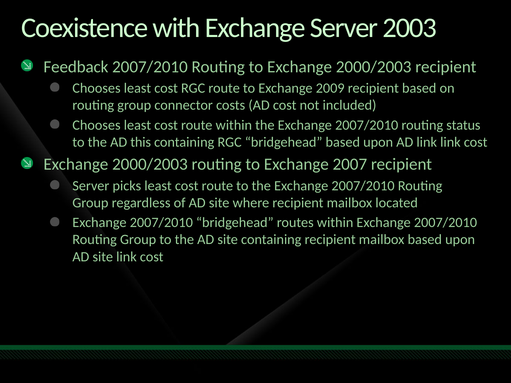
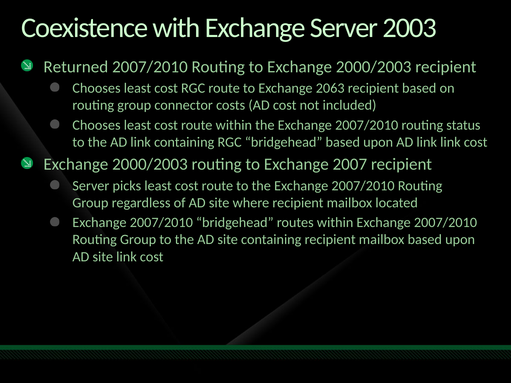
Feedback: Feedback -> Returned (76, 67)
2009: 2009 -> 2063 (330, 88)
the AD this: this -> link (141, 142)
